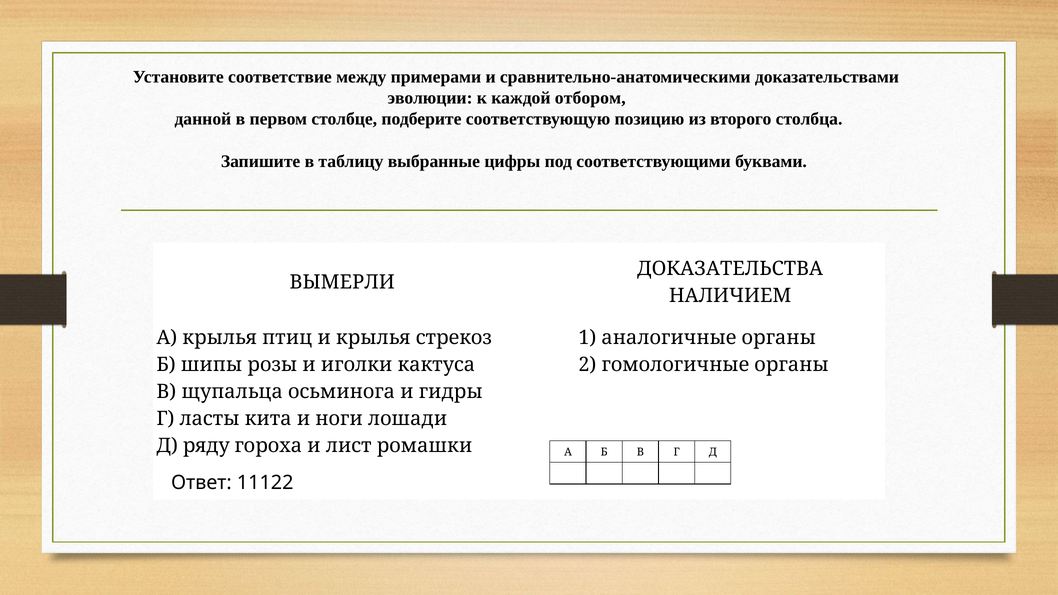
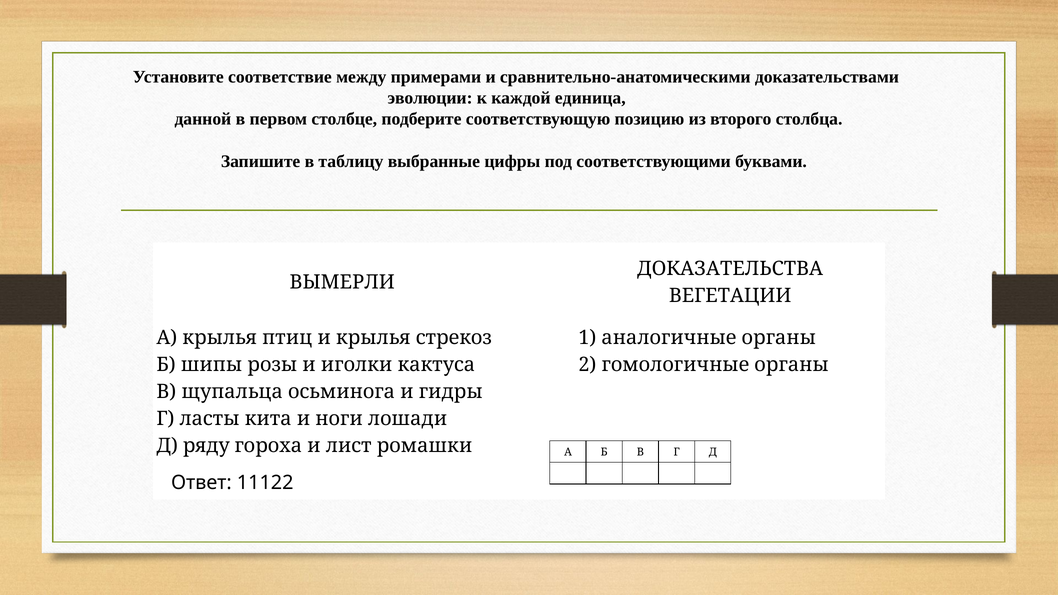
отбором: отбором -> единица (590, 98)
НАЛИЧИЕМ: НАЛИЧИЕМ -> ВЕГЕТАЦИИ (730, 296)
